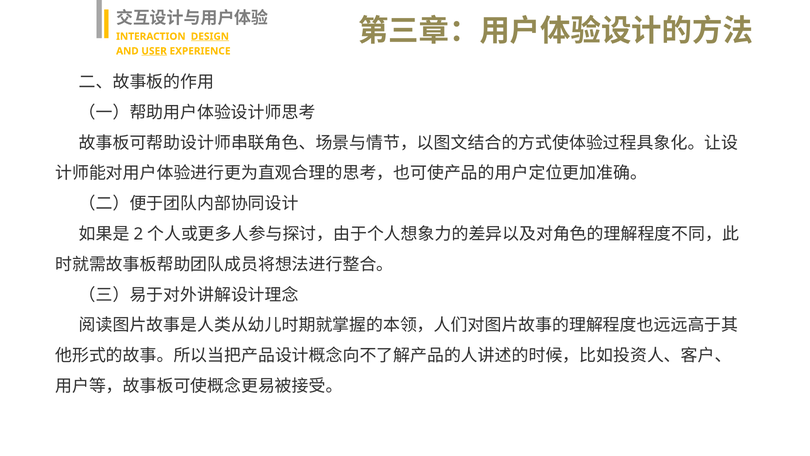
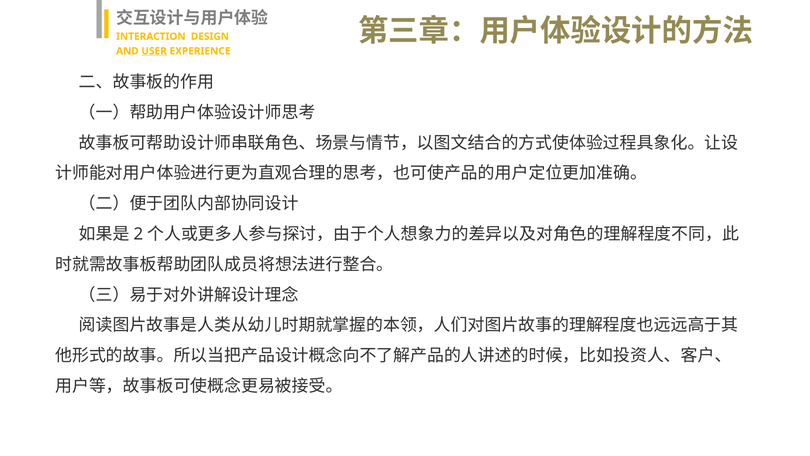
DESIGN underline: present -> none (210, 36)
